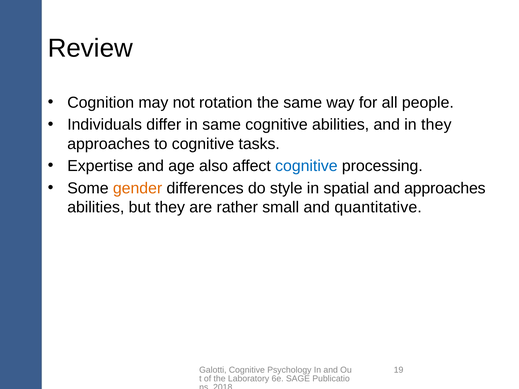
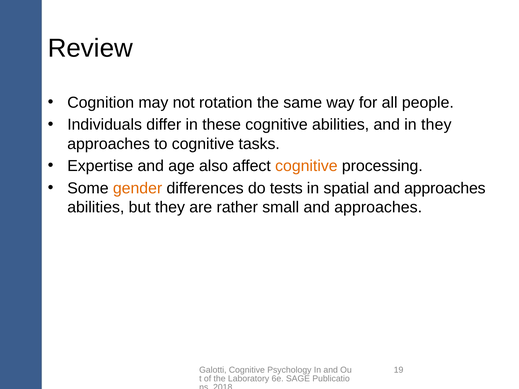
in same: same -> these (222, 125)
cognitive colour: blue -> orange (306, 166)
style: style -> tests (286, 188)
small and quantitative: quantitative -> approaches (378, 207)
